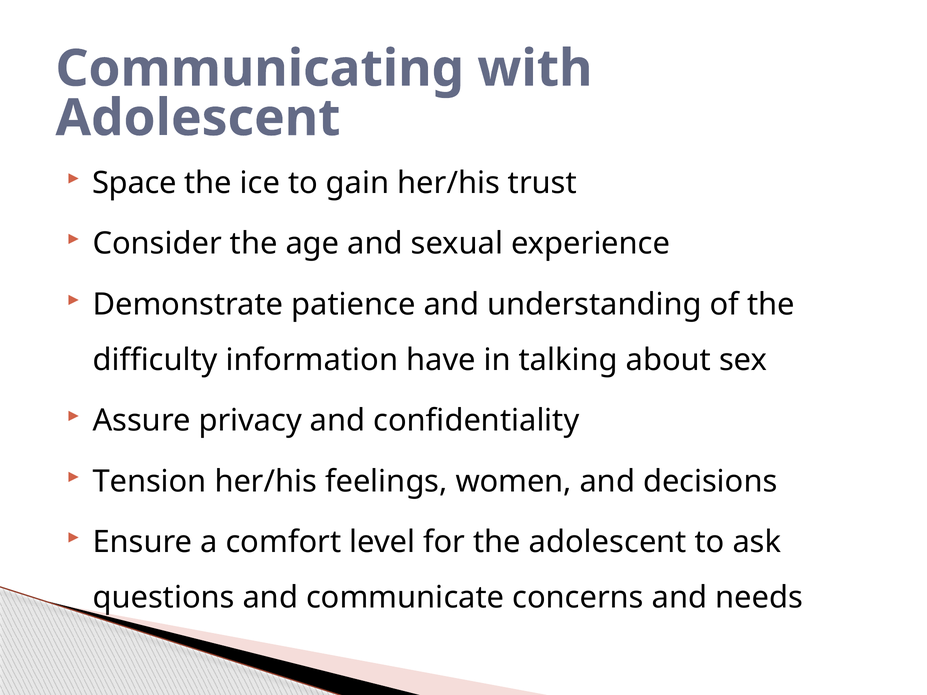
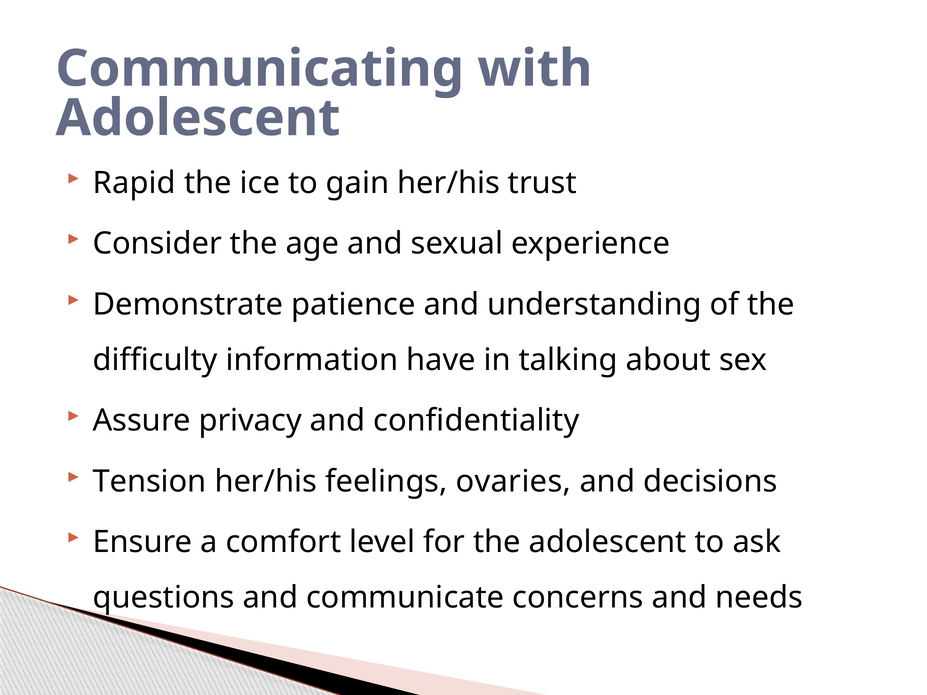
Space: Space -> Rapid (134, 183)
women: women -> ovaries (513, 482)
